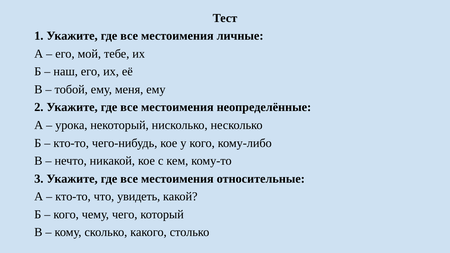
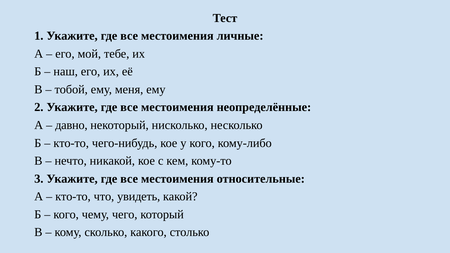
урока: урока -> давно (71, 125)
